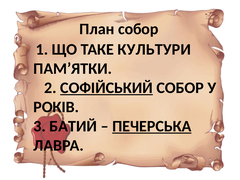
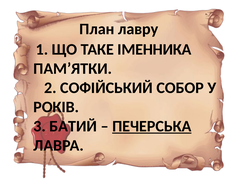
План собор: собор -> лавру (138, 29)
КУЛЬТУРИ: КУЛЬТУРИ -> ІМЕННИКА (154, 49)
СОФІЙСЬКИЙ underline: present -> none (106, 88)
